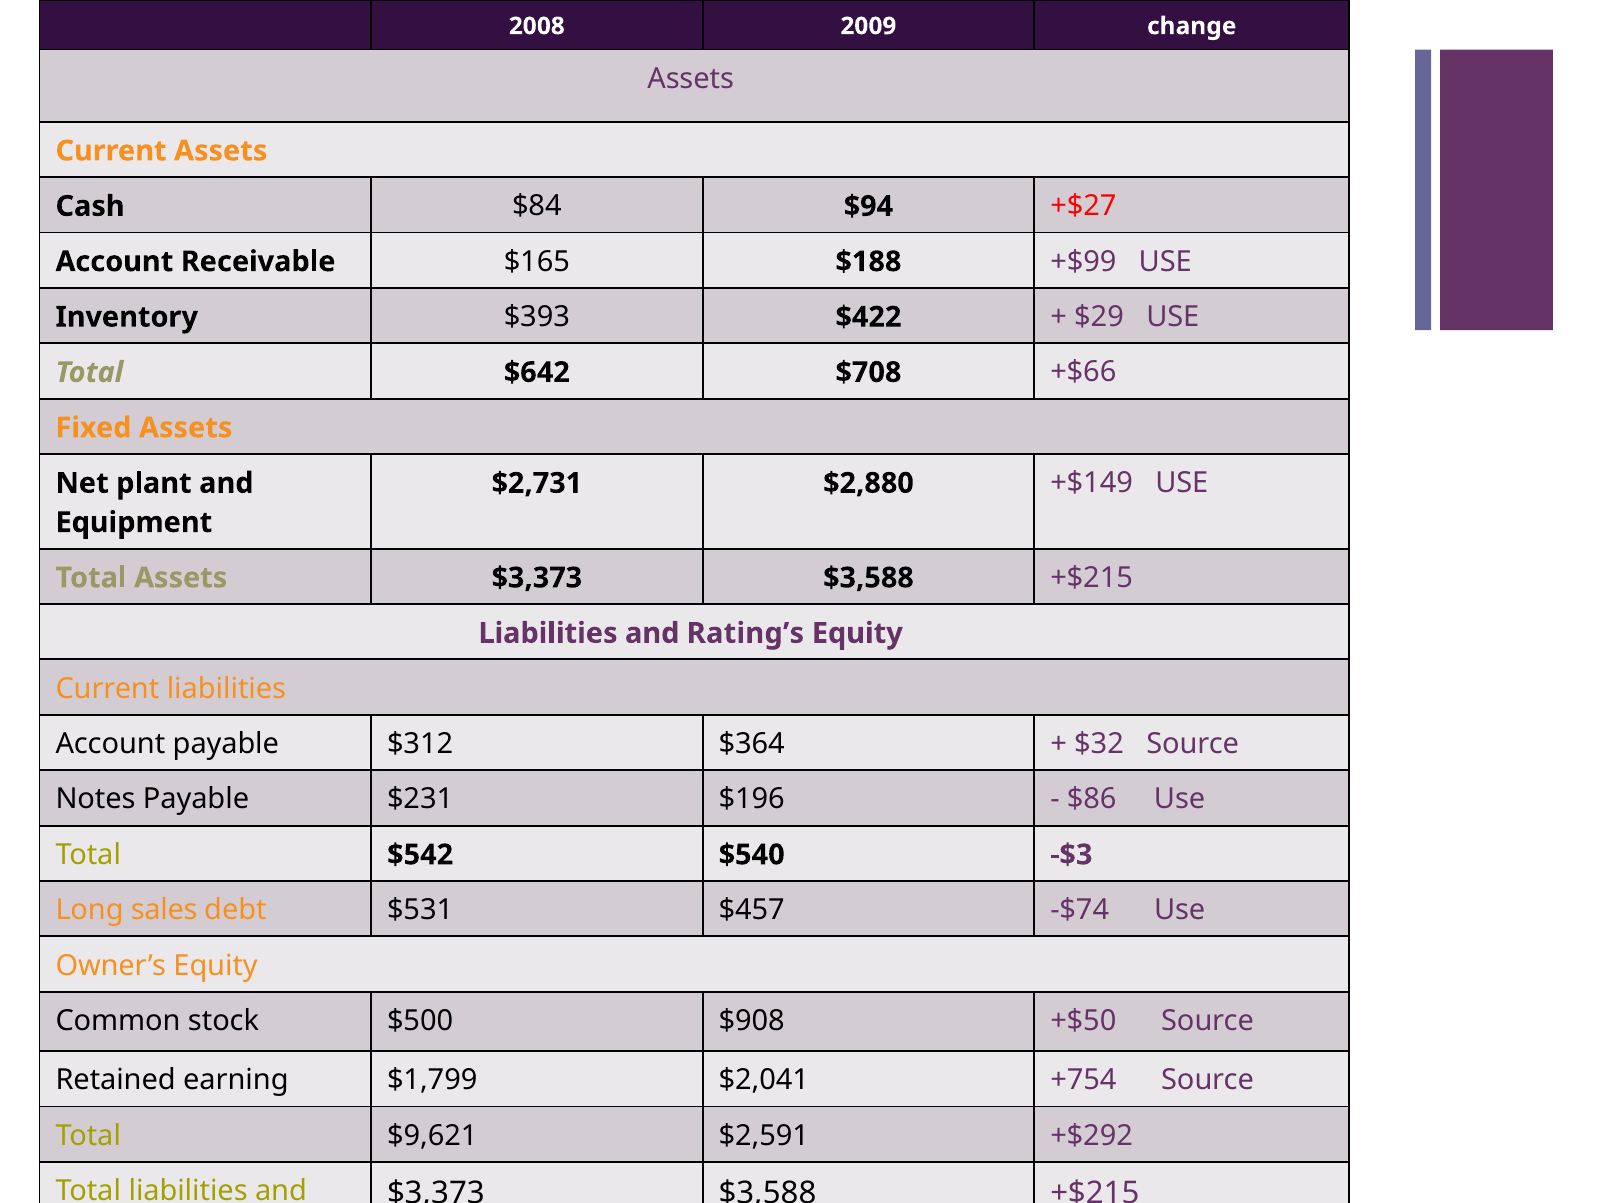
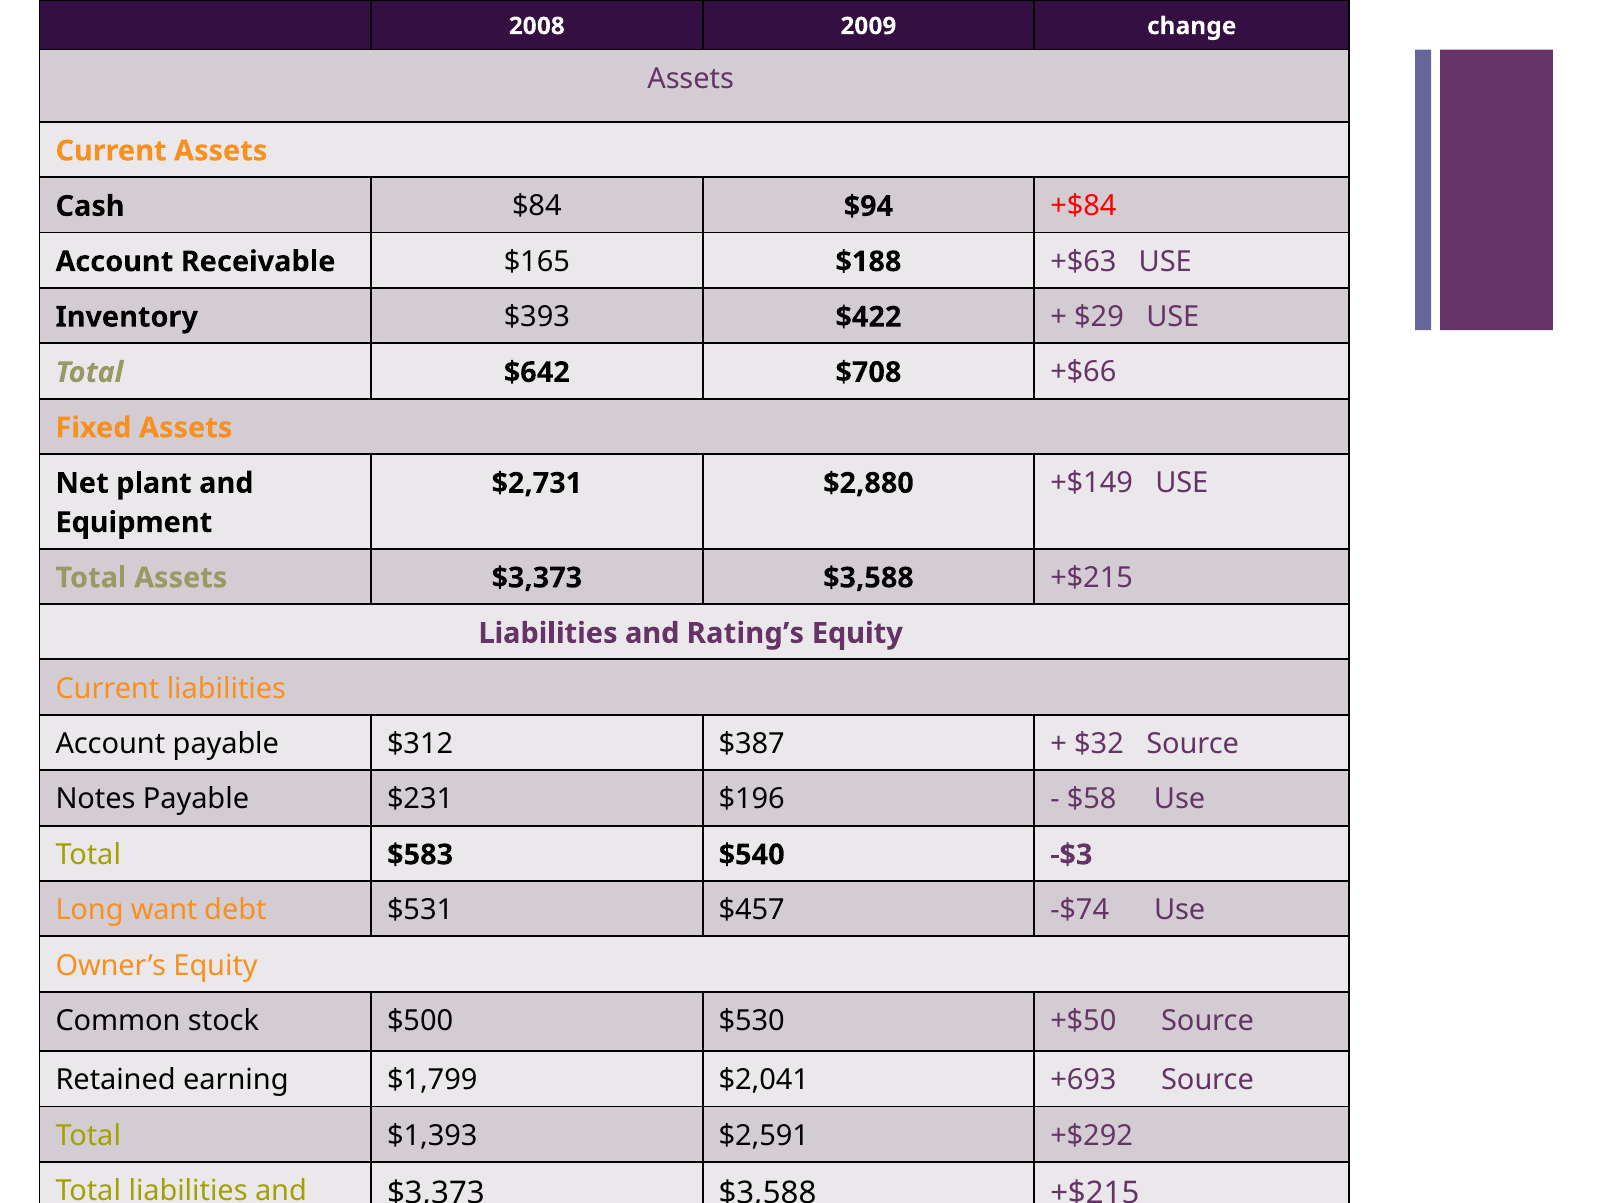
+$27: +$27 -> +$84 (1083, 206)
+$99: +$99 -> +$63 (1083, 262)
$364: $364 -> $387 (752, 744)
$86: $86 -> $58 (1092, 799)
$542: $542 -> $583 (420, 855)
sales: sales -> want (164, 910)
$908: $908 -> $530 (752, 1021)
+754: +754 -> +693 (1083, 1080)
$9,621: $9,621 -> $1,393 (432, 1136)
